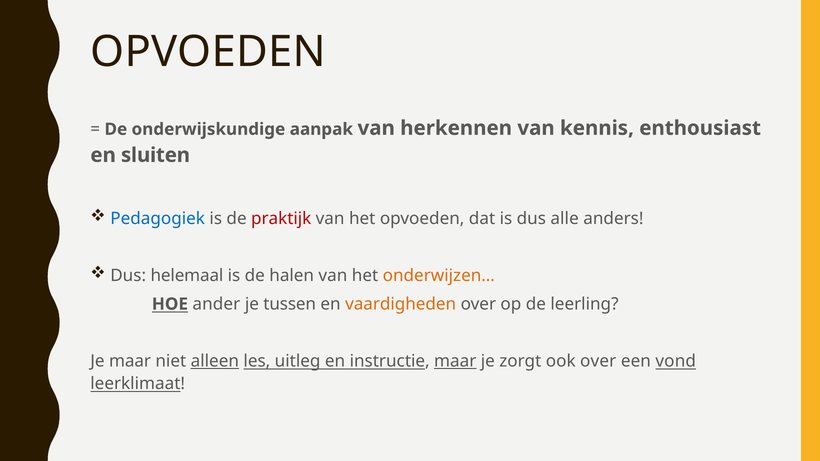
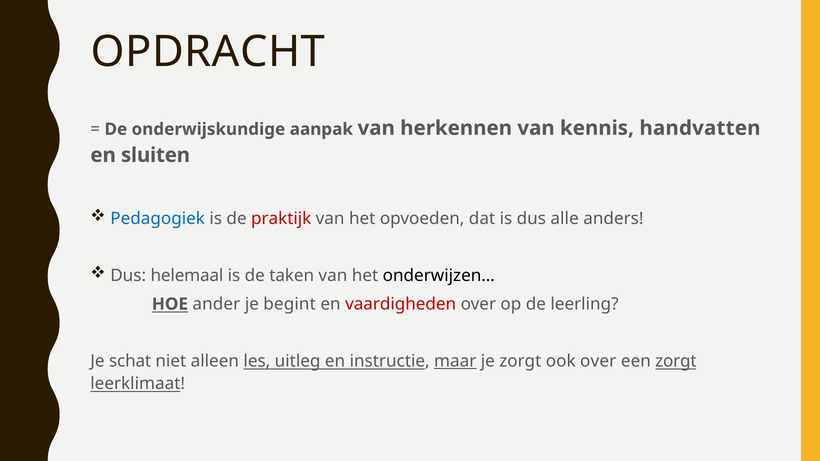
OPVOEDEN: OPVOEDEN -> OPDRACHT (208, 52)
enthousiast: enthousiast -> handvatten (700, 128)
halen: halen -> taken (292, 276)
onderwijzen… colour: orange -> black (439, 276)
tussen: tussen -> begint (290, 304)
vaardigheden colour: orange -> red (401, 304)
Je maar: maar -> schat (130, 361)
alleen underline: present -> none (215, 361)
een vond: vond -> zorgt (676, 361)
